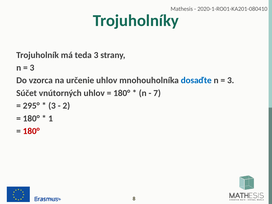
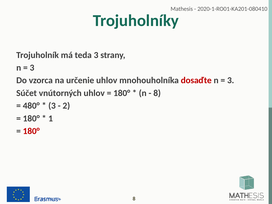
dosaďte colour: blue -> red (196, 80)
7: 7 -> 8 (157, 93)
295°: 295° -> 480° (31, 106)
